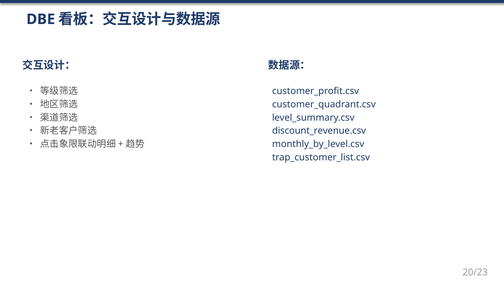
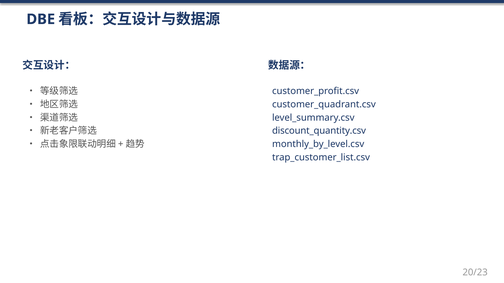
discount_revenue.csv: discount_revenue.csv -> discount_quantity.csv (319, 131)
